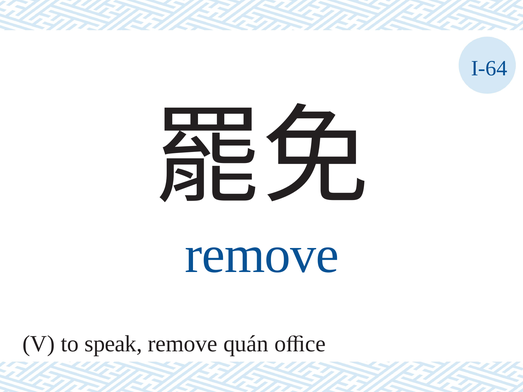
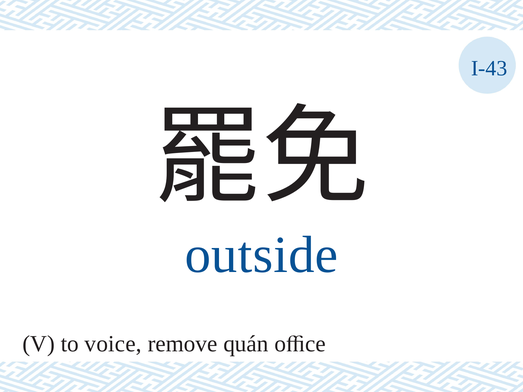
I-64: I-64 -> I-43 (489, 69)
remove: remove -> outside (261, 255)
speak: speak -> voice (113, 344)
